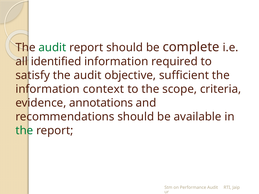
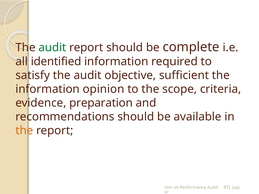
context: context -> opinion (104, 89)
annotations: annotations -> preparation (101, 103)
the colour: green -> orange (24, 131)
